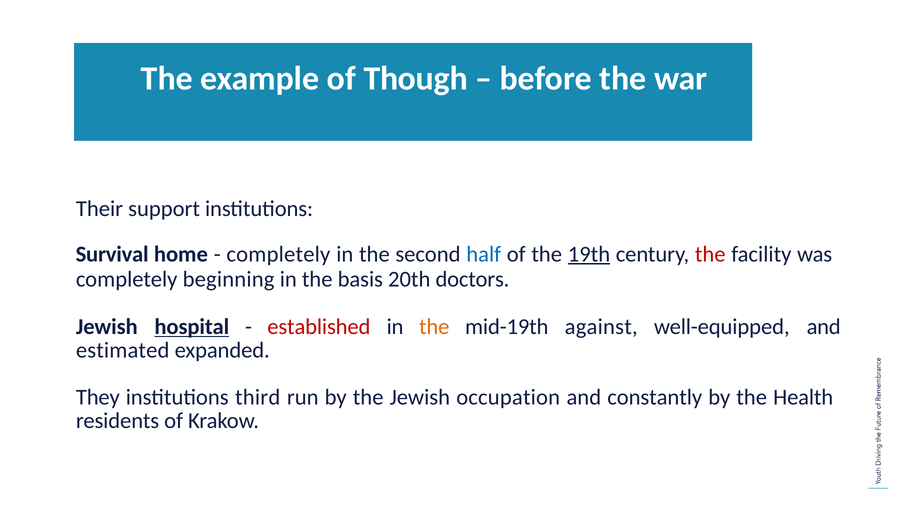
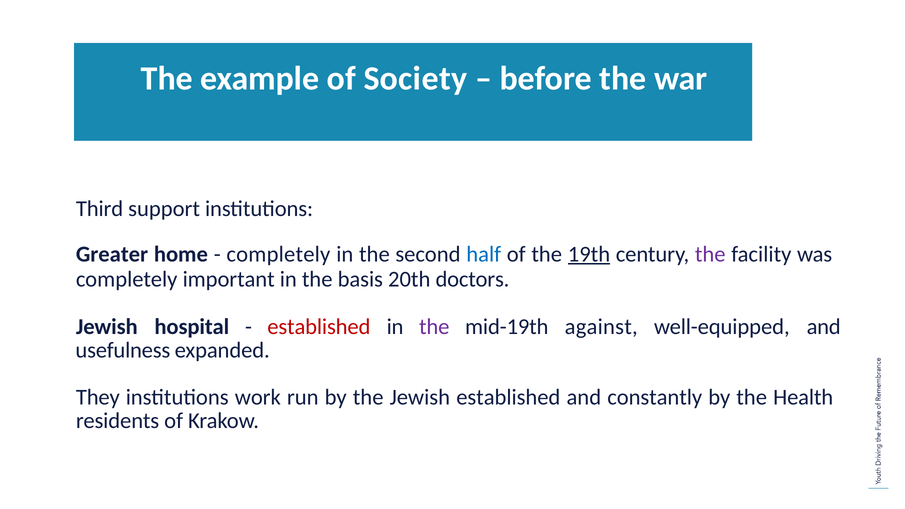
Though: Though -> Society (415, 79)
Their: Their -> Third (100, 209)
Survival: Survival -> Greater (112, 254)
the colour: red -> purple (710, 254)
beginning: beginning -> important (229, 279)
hospital underline: present -> none (192, 327)
the colour: orange -> purple (434, 327)
estimated: estimated -> usefulness (123, 350)
third: third -> work (258, 397)
Jewish occupation: occupation -> established (508, 397)
